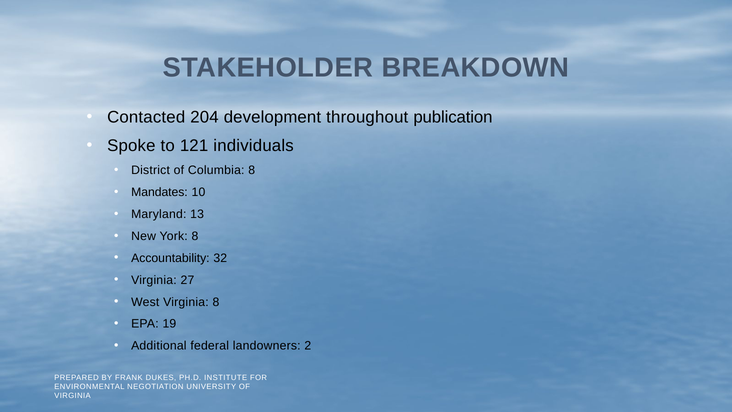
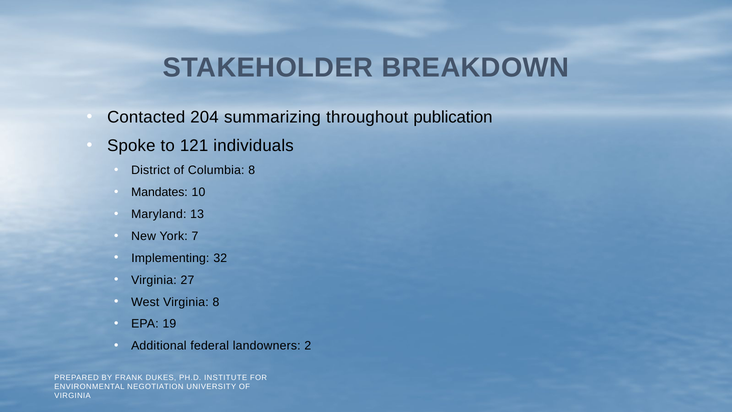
development: development -> summarizing (272, 117)
York 8: 8 -> 7 (195, 236)
Accountability: Accountability -> Implementing (170, 258)
